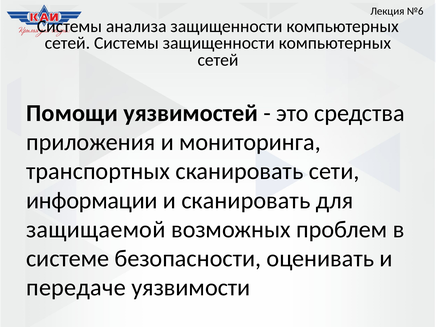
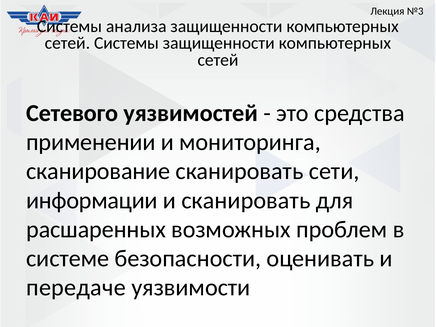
№6: №6 -> №3 (415, 11)
Помощи: Помощи -> Сетевого (72, 113)
приложения: приложения -> применении (91, 142)
транспортных: транспортных -> сканирование (98, 171)
защищаемой: защищаемой -> расшаренных (96, 229)
